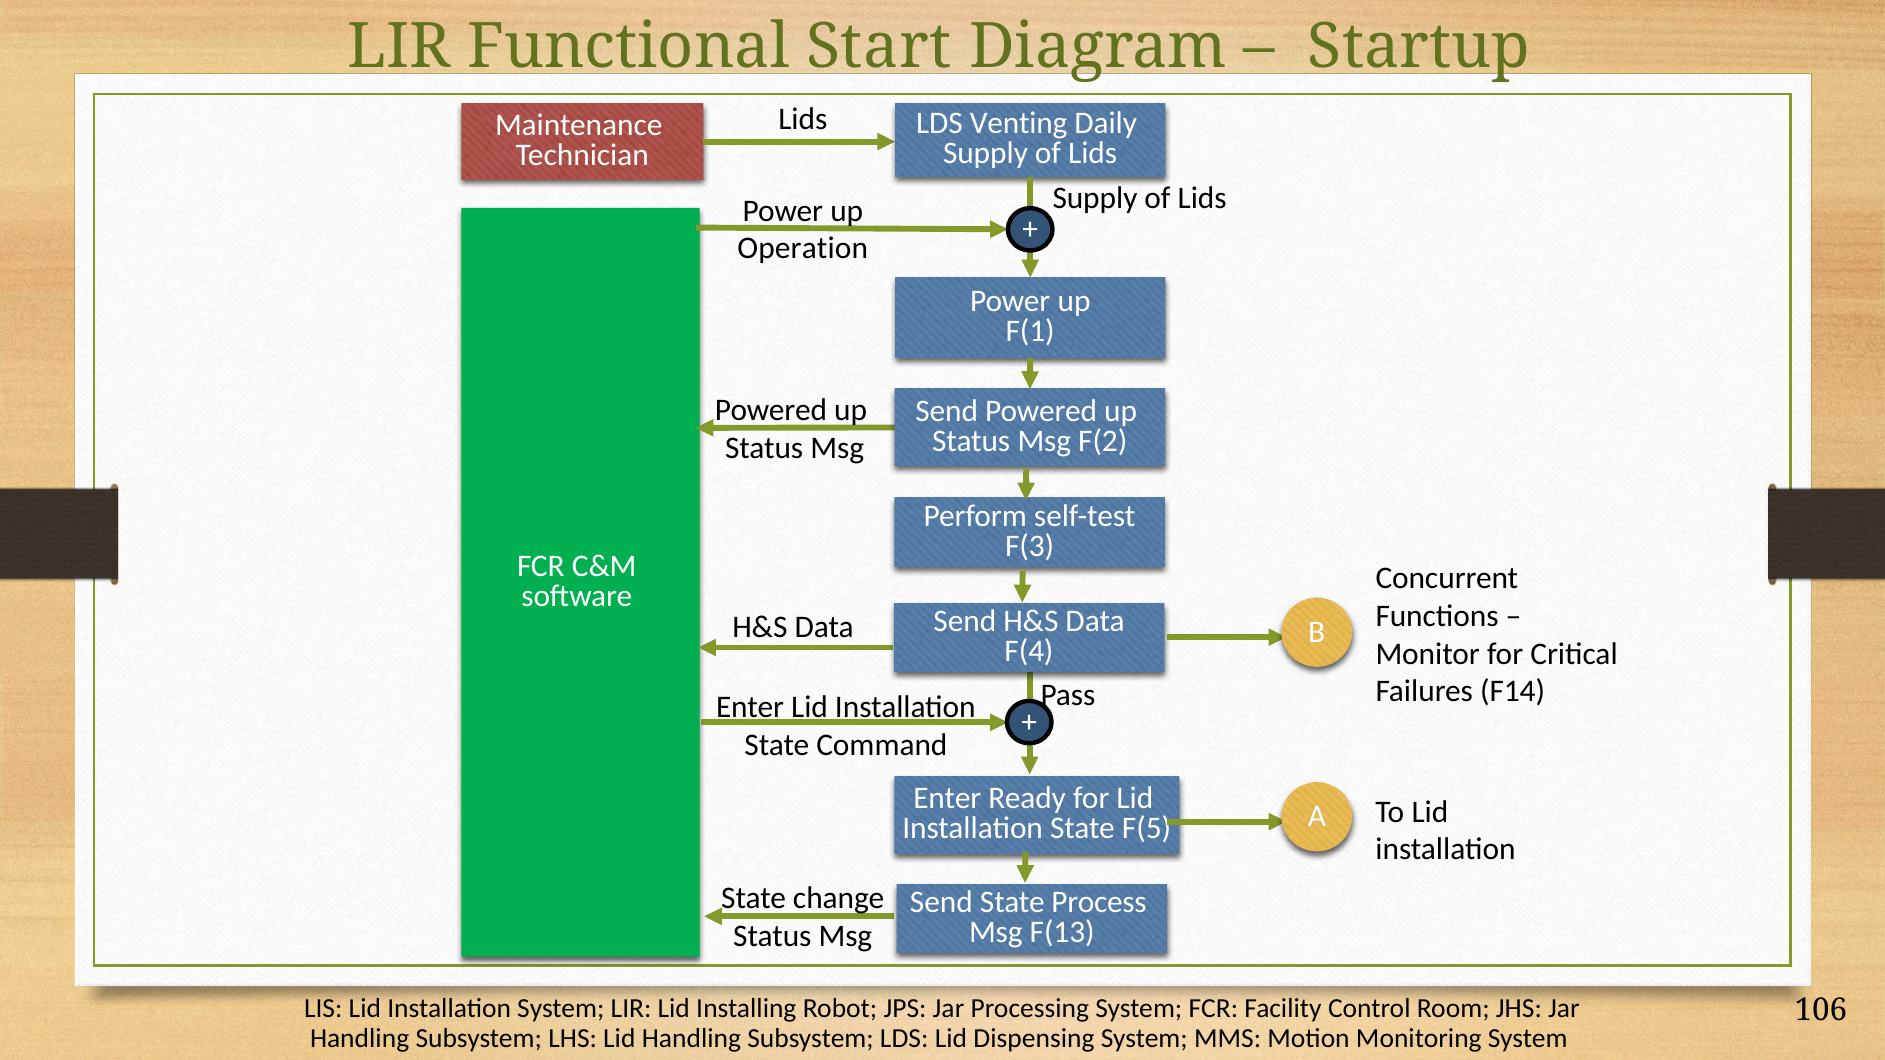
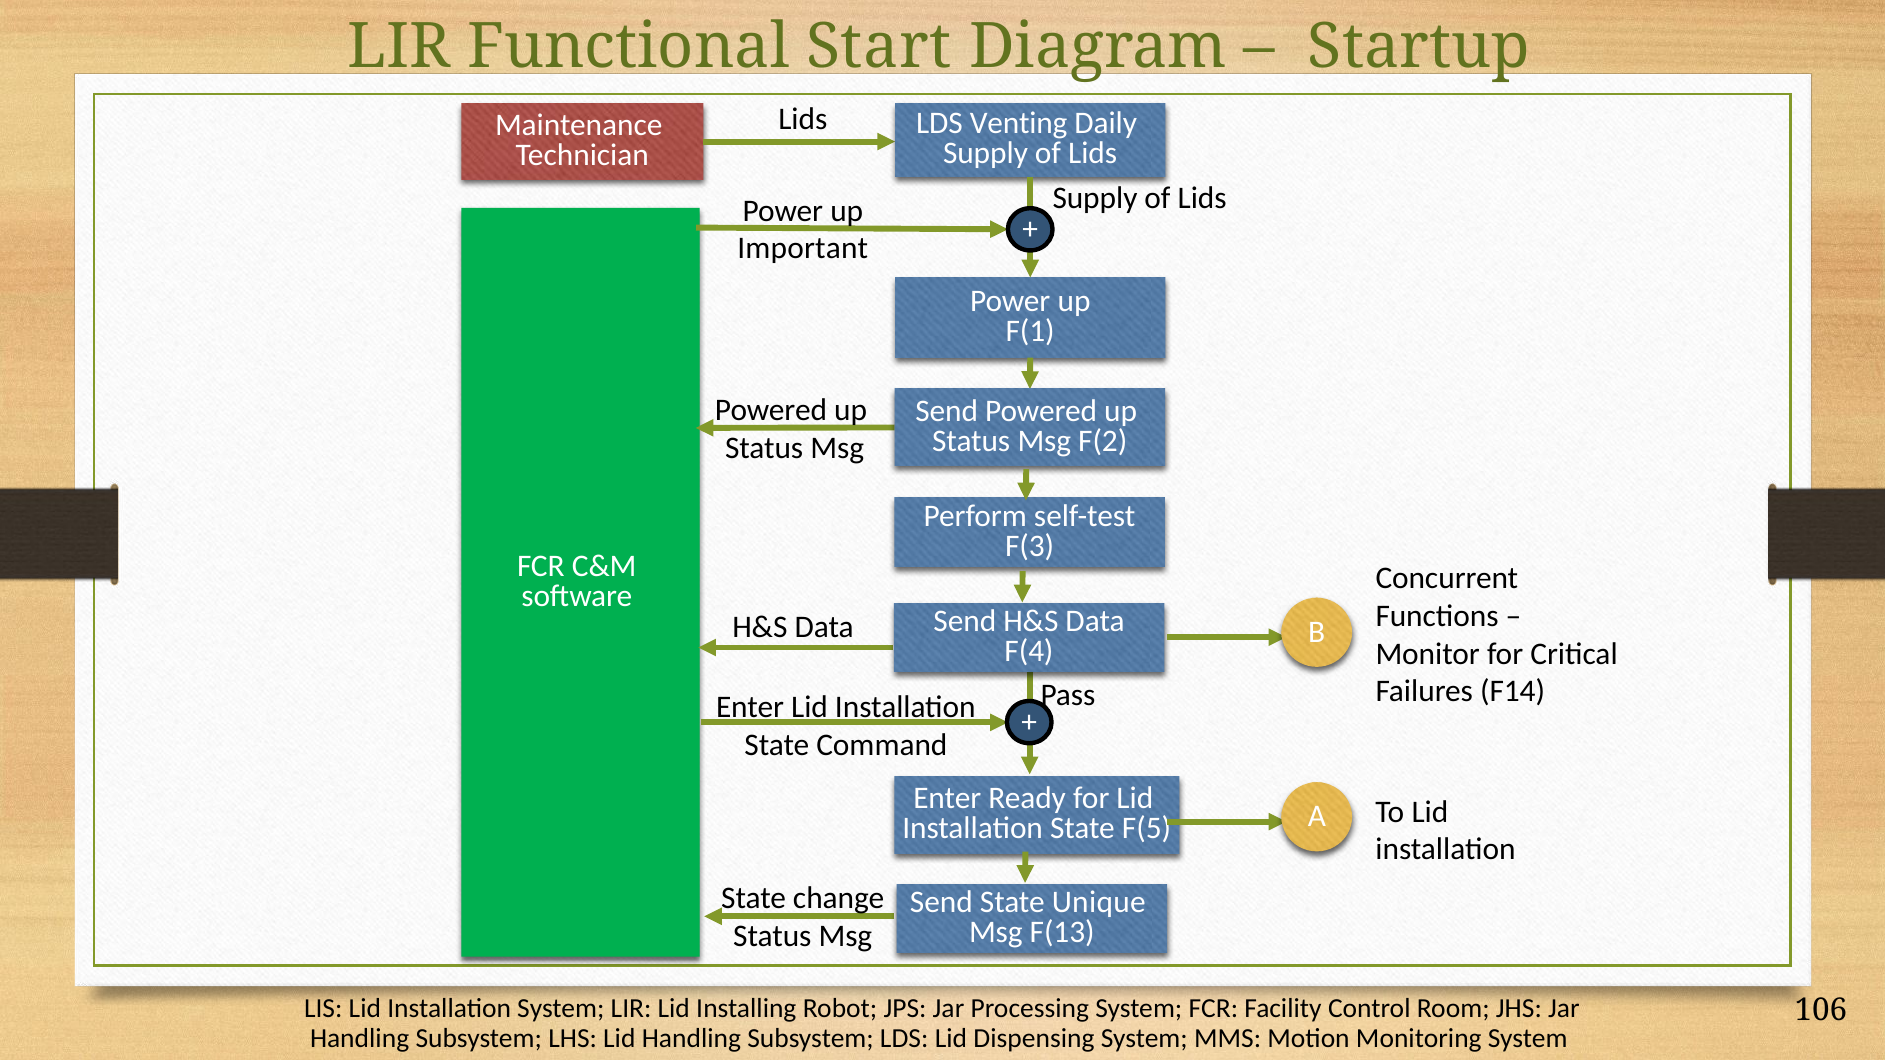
Operation: Operation -> Important (803, 249)
Process: Process -> Unique (1099, 902)
